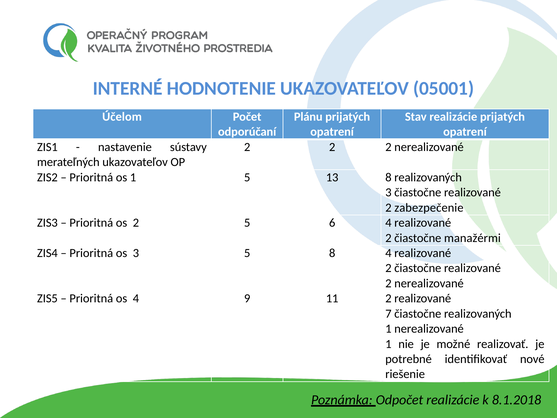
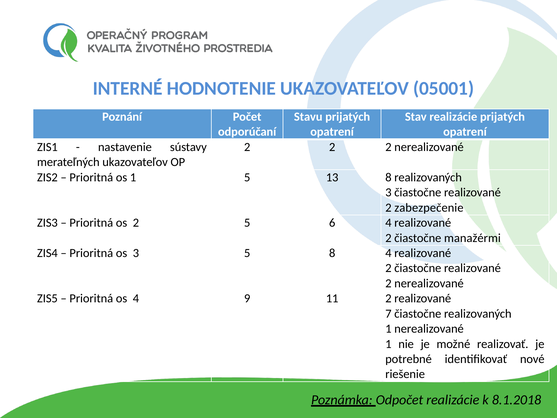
Účelom: Účelom -> Poznání (122, 117)
Plánu: Plánu -> Stavu (308, 117)
